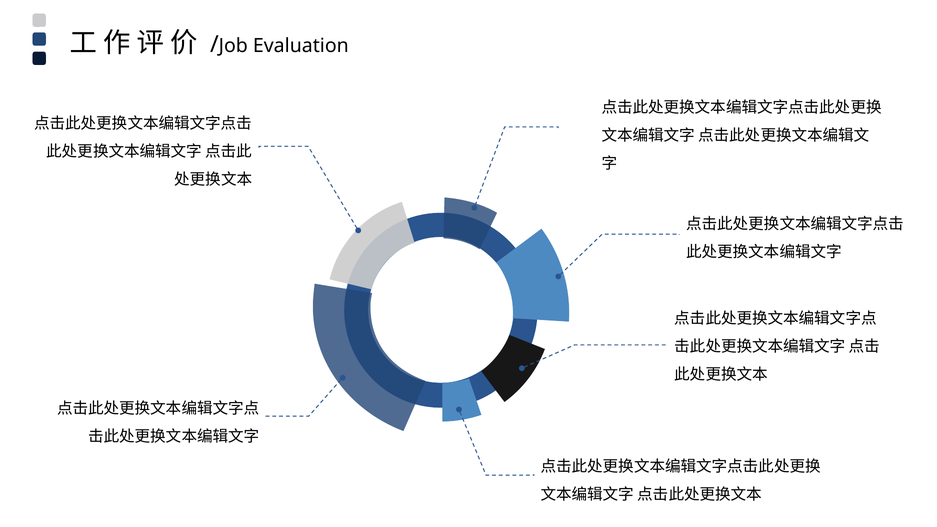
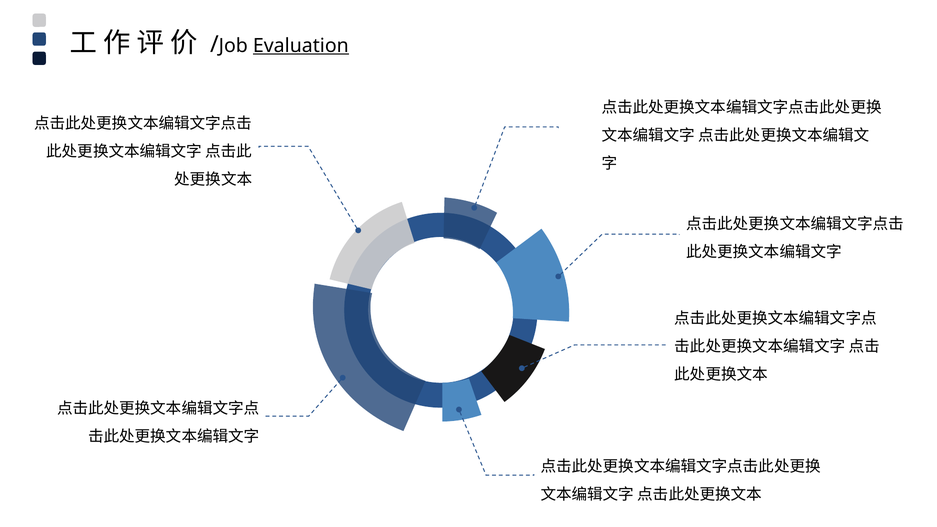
Evaluation underline: none -> present (301, 46)
